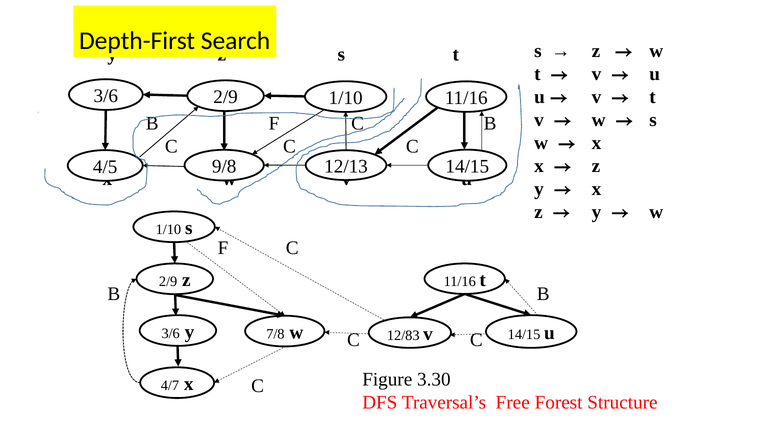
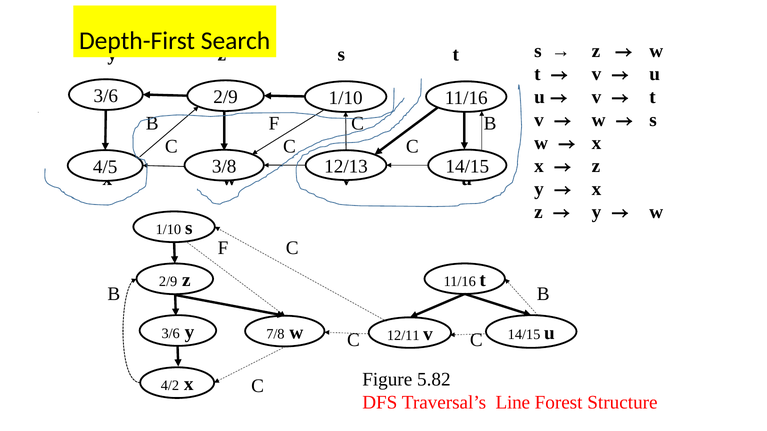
9/8: 9/8 -> 3/8 (224, 167)
12/83: 12/83 -> 12/11 (403, 336)
3.30: 3.30 -> 5.82 (434, 380)
4/7: 4/7 -> 4/2 (170, 386)
Free: Free -> Line (513, 403)
